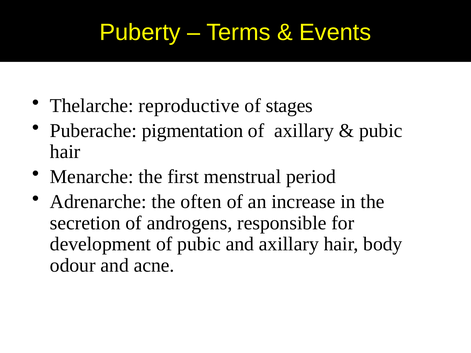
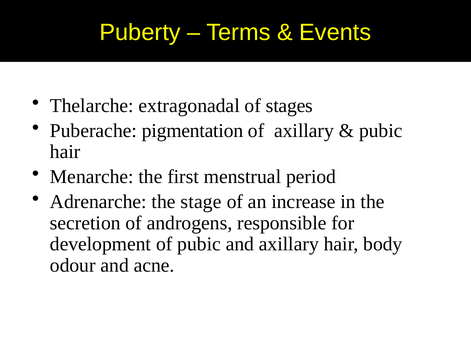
reproductive: reproductive -> extragonadal (189, 106)
often: often -> stage (201, 202)
